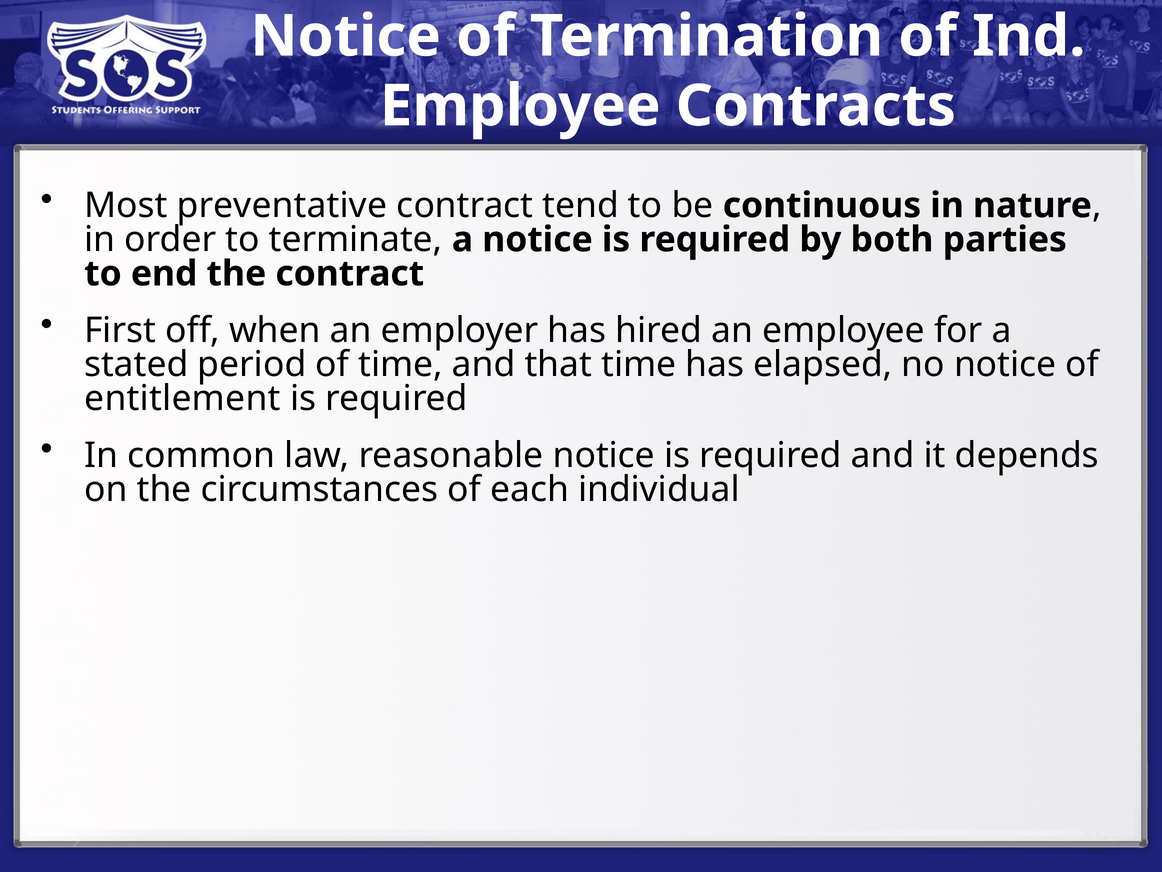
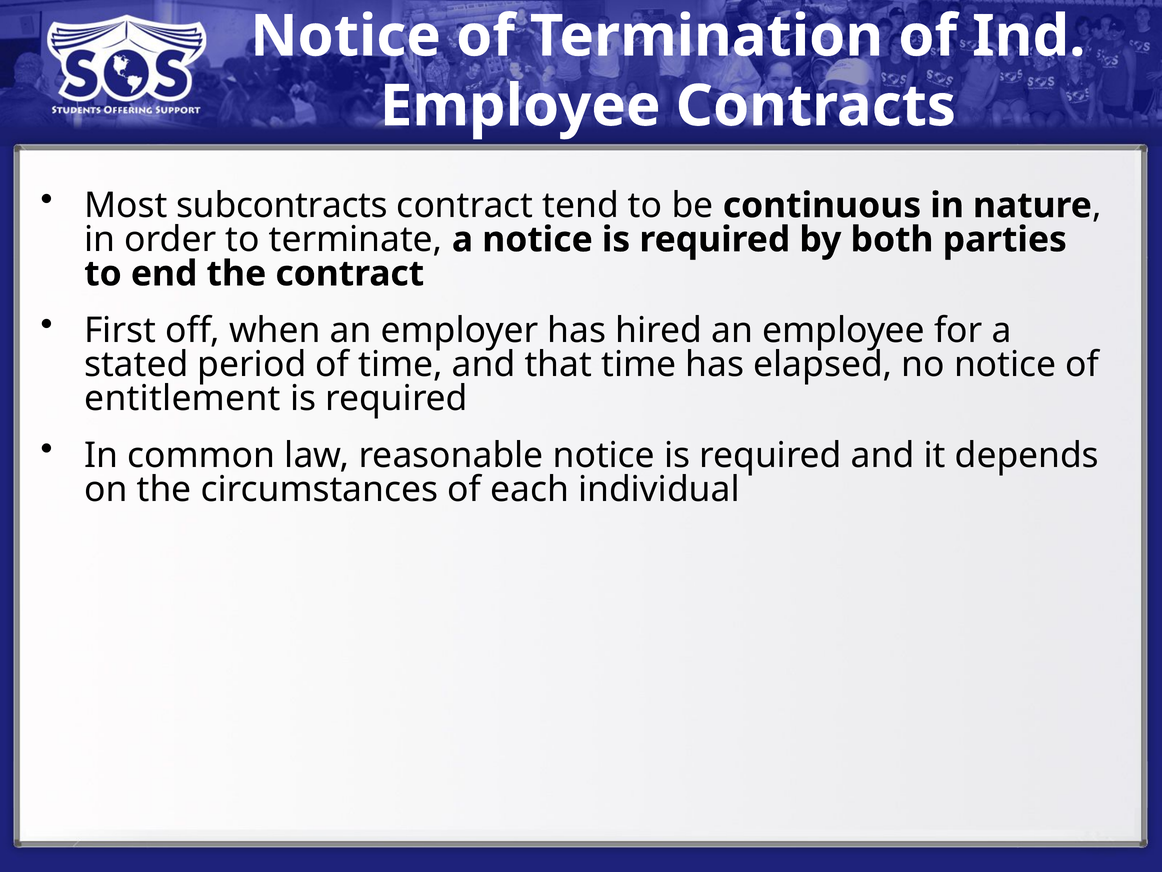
preventative: preventative -> subcontracts (282, 205)
